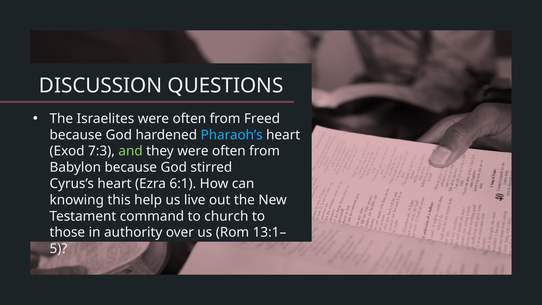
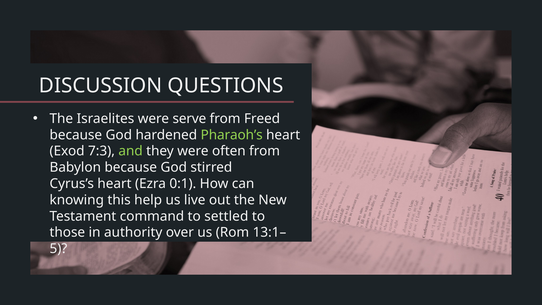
Israelites were often: often -> serve (189, 119)
Pharaoh’s colour: light blue -> light green (232, 135)
6:1: 6:1 -> 0:1 (183, 184)
church: church -> settled (226, 216)
